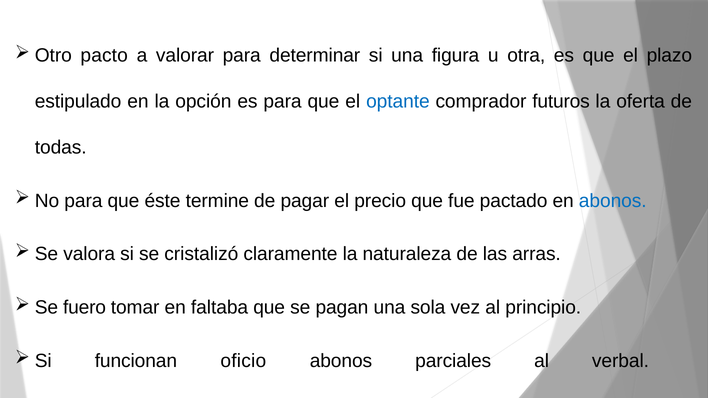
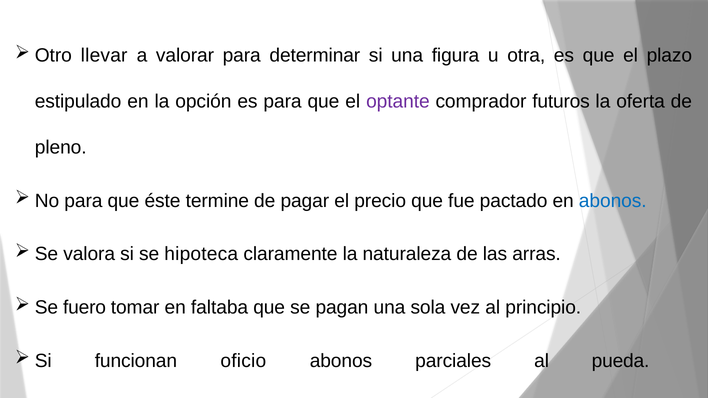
pacto: pacto -> llevar (104, 55)
optante colour: blue -> purple (398, 101)
todas: todas -> pleno (61, 147)
cristalizó: cristalizó -> hipoteca (201, 254)
verbal: verbal -> pueda (621, 361)
